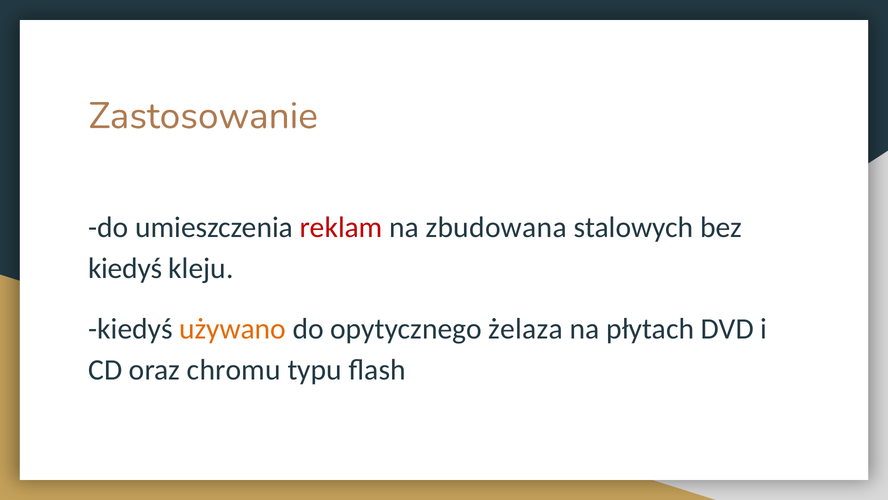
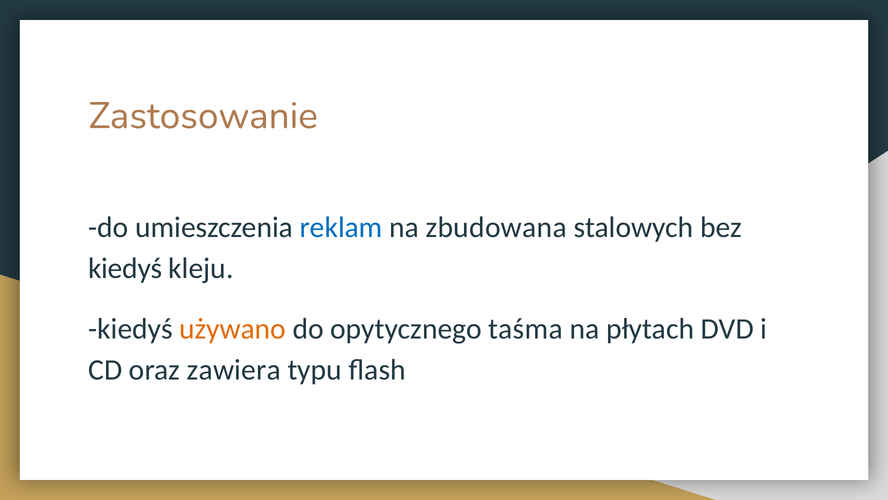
reklam colour: red -> blue (341, 227)
żelaza: żelaza -> taśma (526, 329)
chromu: chromu -> zawiera (234, 370)
